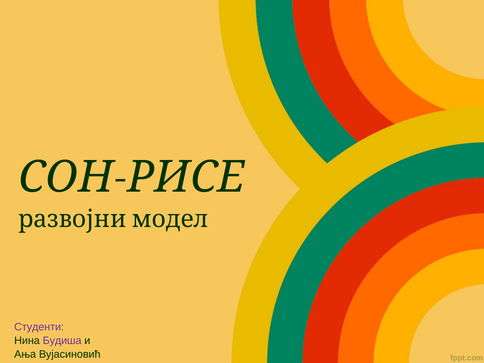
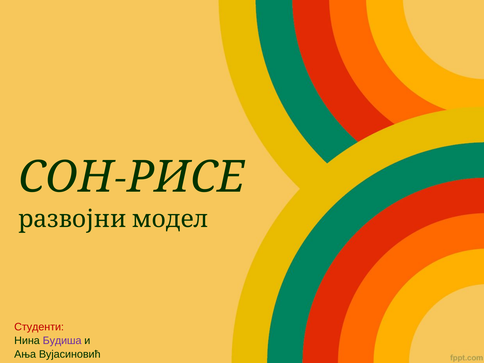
Студенти colour: purple -> red (39, 327)
